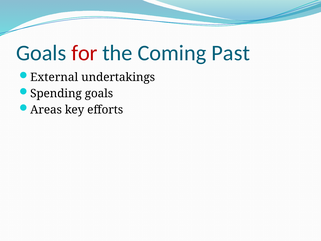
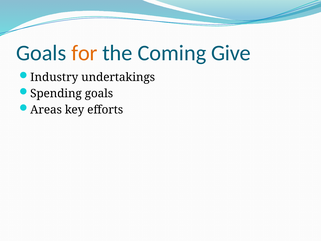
for colour: red -> orange (84, 53)
Past: Past -> Give (231, 53)
External: External -> Industry (54, 77)
